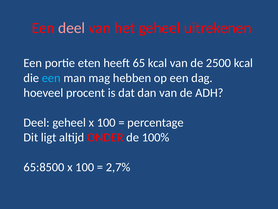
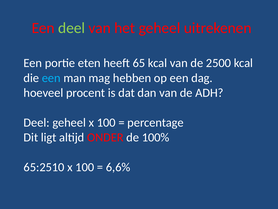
deel colour: pink -> light green (72, 28)
65:8500: 65:8500 -> 65:2510 (44, 167)
2,7%: 2,7% -> 6,6% (118, 167)
